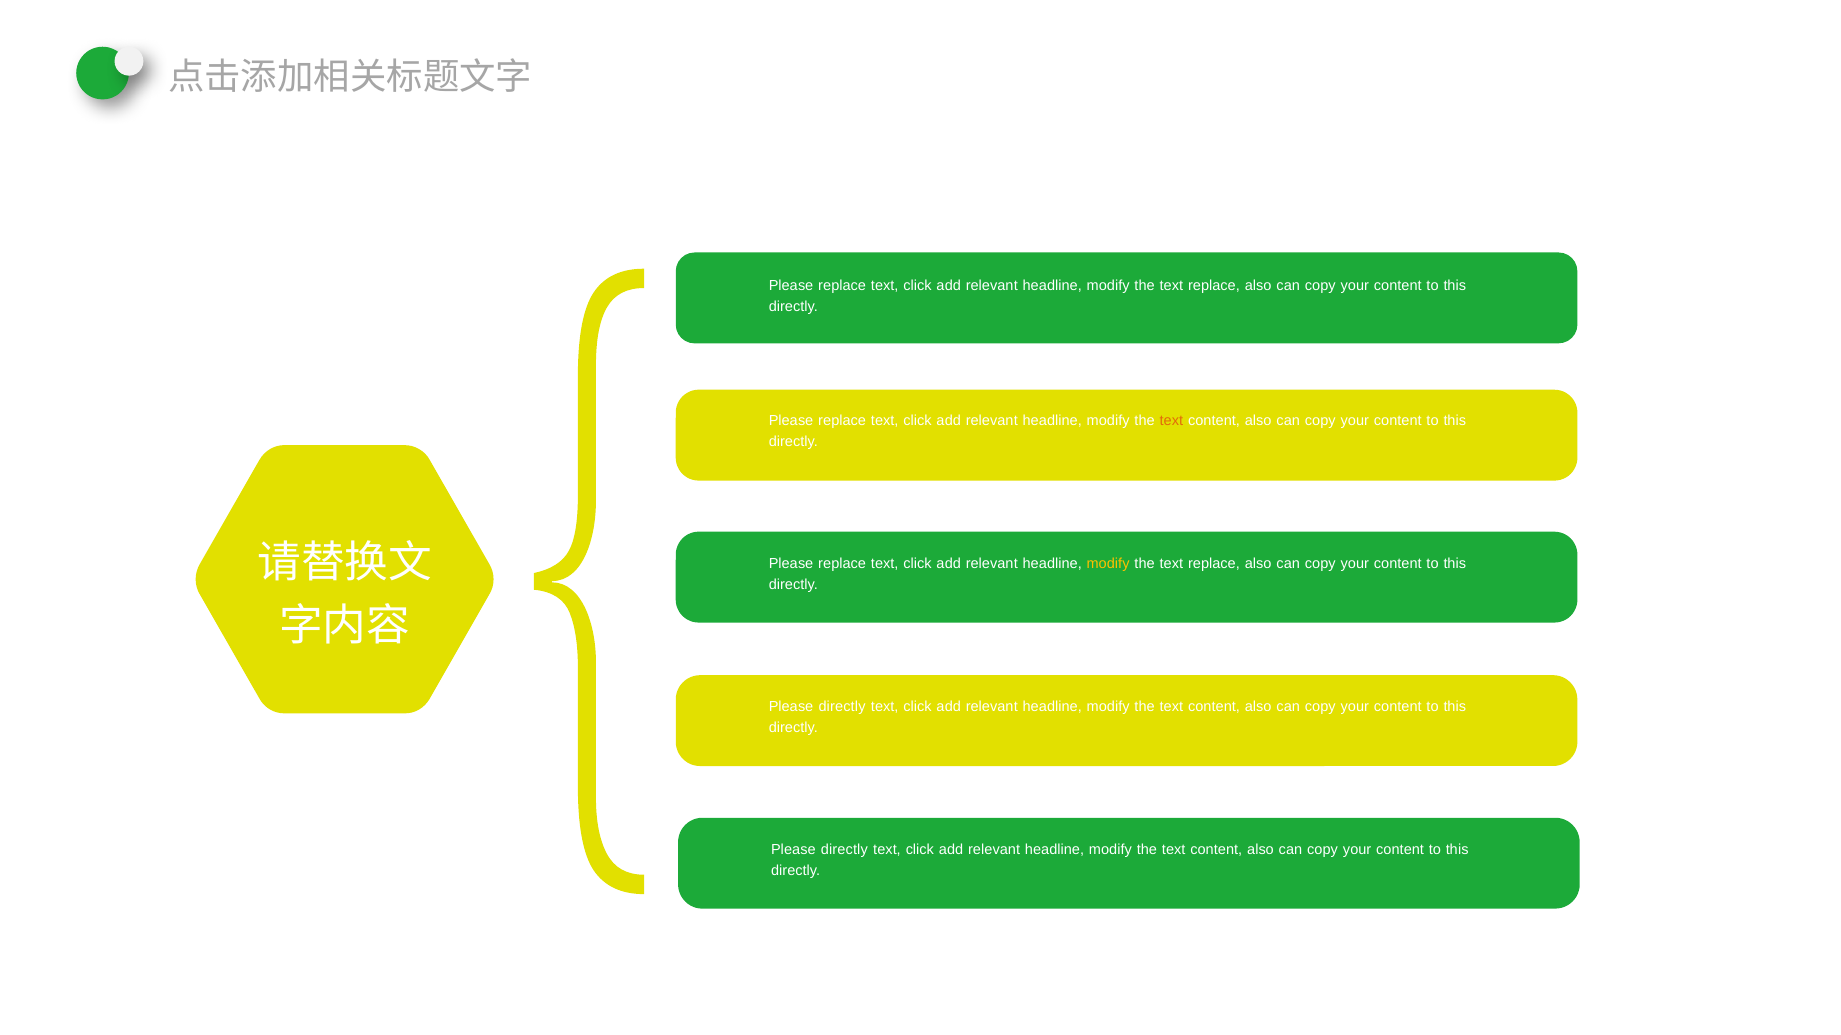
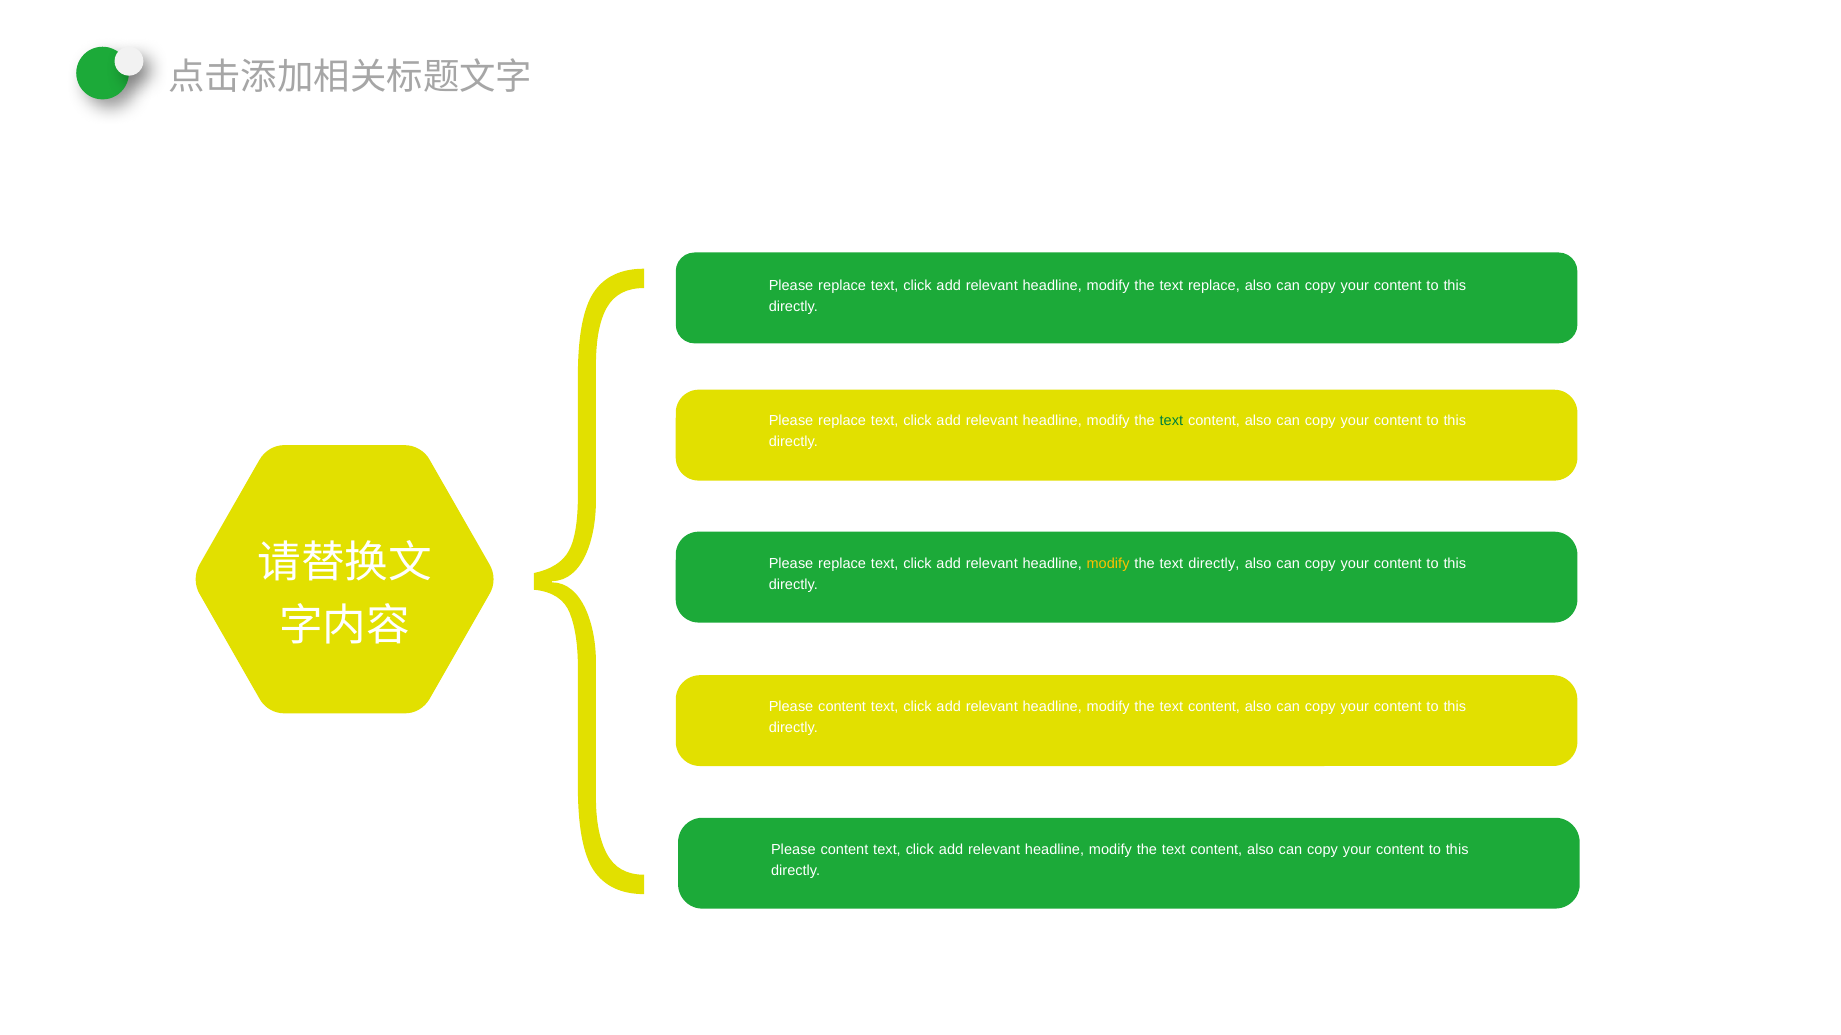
text colour: orange -> green (1171, 421)
replace: replace -> directly (1214, 564)
directly: directly -> content (842, 707)
directly: directly -> content (844, 851)
